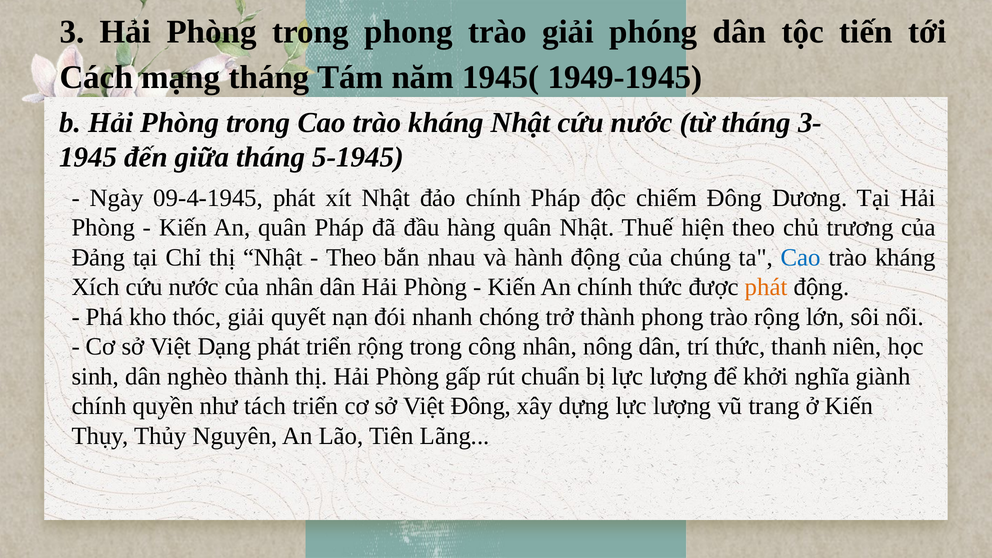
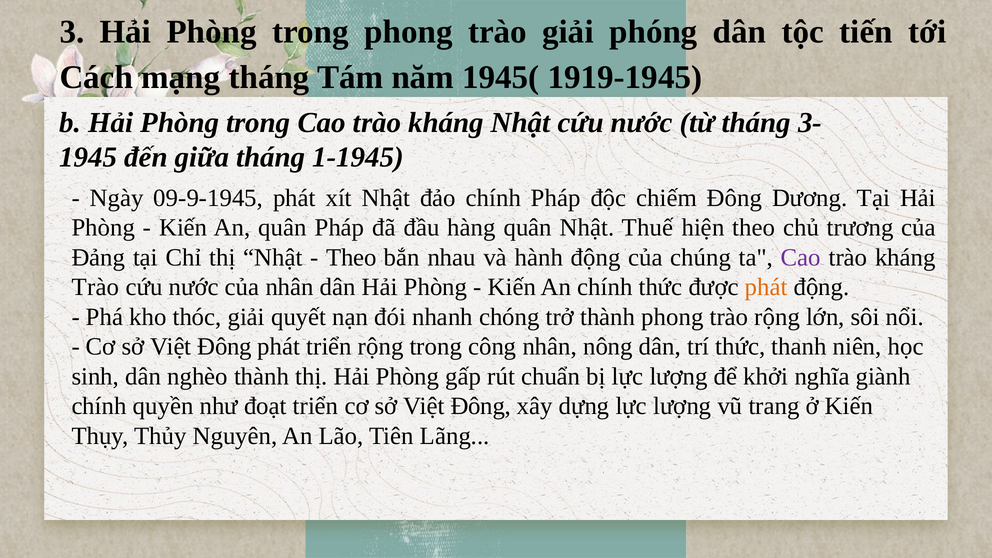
1949-1945: 1949-1945 -> 1919-1945 (625, 77)
5-1945: 5-1945 -> 1-1945 (358, 157)
09-4-1945: 09-4-1945 -> 09-9-1945 (208, 198)
Cao colour: blue -> purple (801, 257)
Xích: Xích -> Trào (96, 287)
Dạng: Dạng -> Đông (225, 347)
tách: tách -> đoạt (265, 406)
